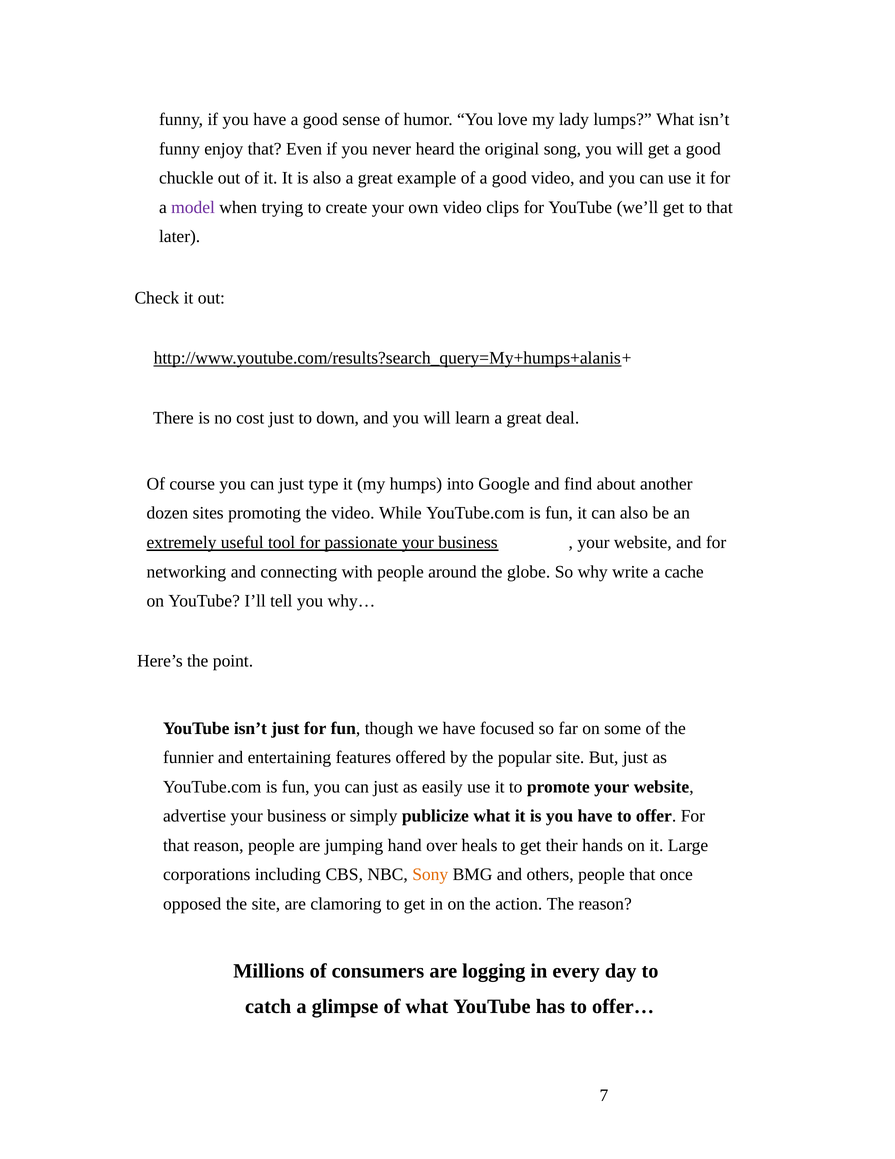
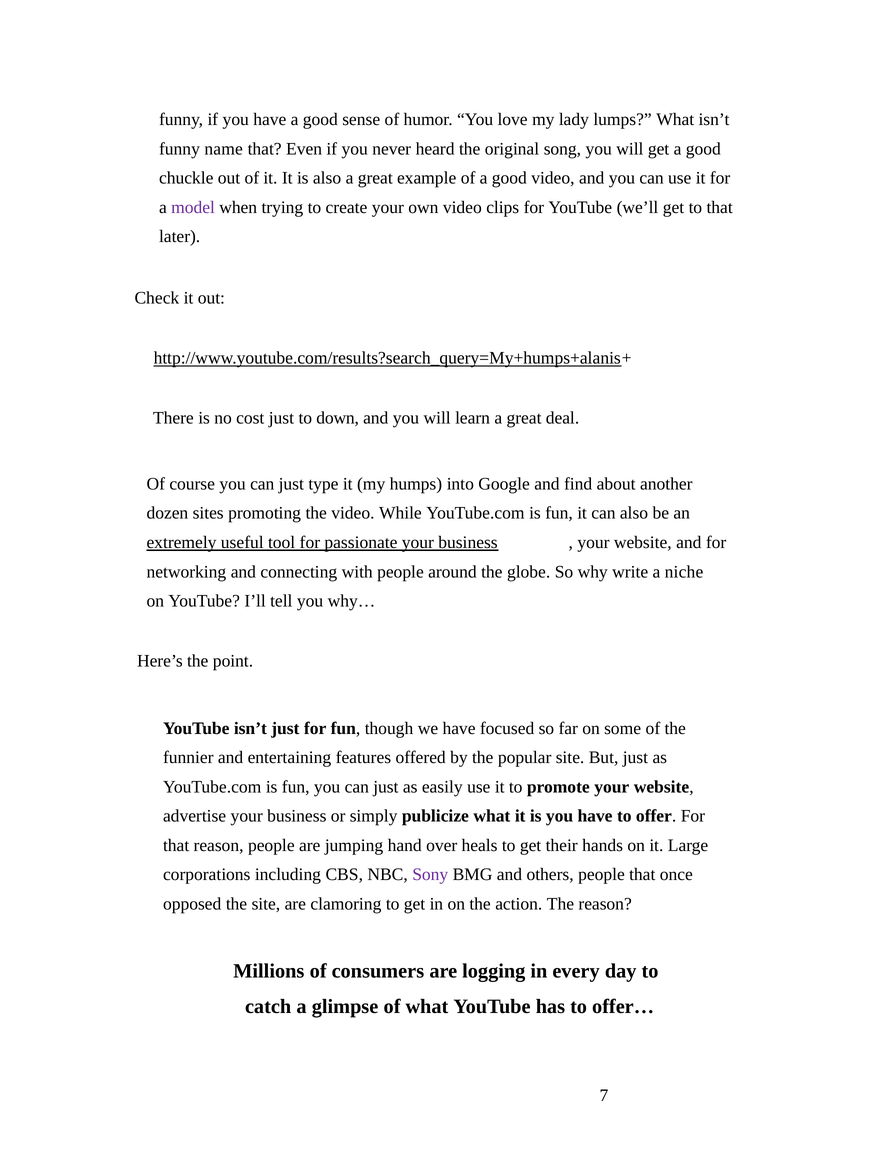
enjoy: enjoy -> name (224, 149)
cache: cache -> niche (684, 571)
Sony colour: orange -> purple (430, 874)
